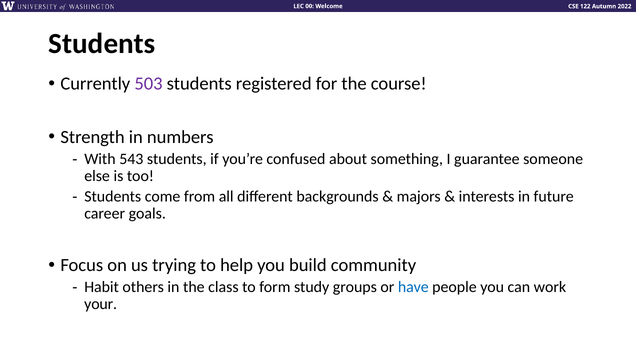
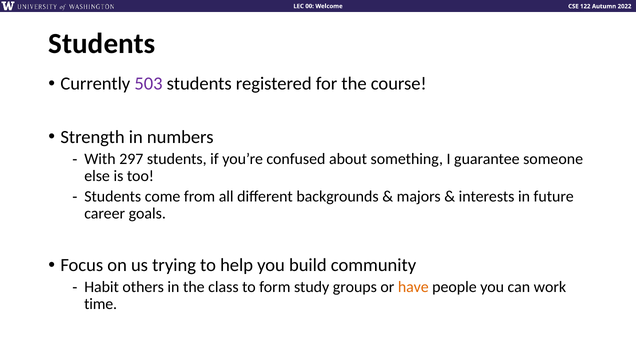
543: 543 -> 297 (131, 159)
have colour: blue -> orange (413, 288)
your: your -> time (101, 305)
